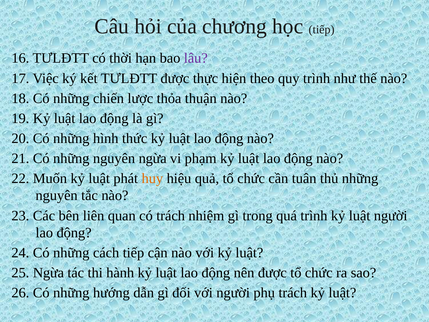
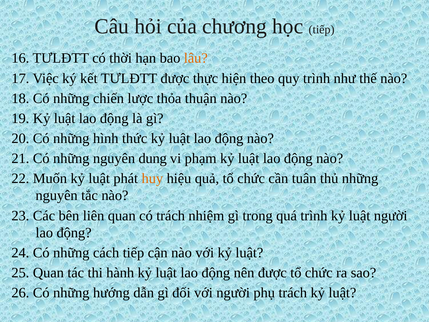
lâu colour: purple -> orange (196, 58)
nguyên ngừa: ngừa -> dung (153, 158)
25 Ngừa: Ngừa -> Quan (48, 273)
